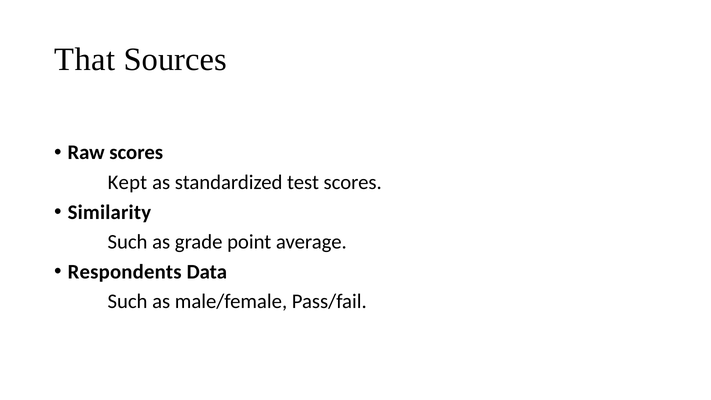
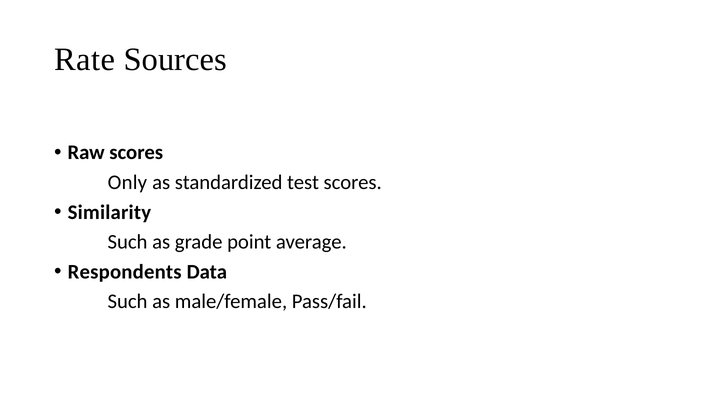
That: That -> Rate (85, 60)
Kept: Kept -> Only (127, 182)
